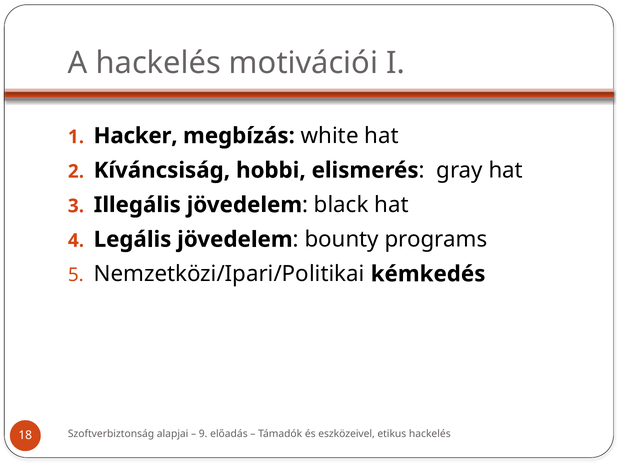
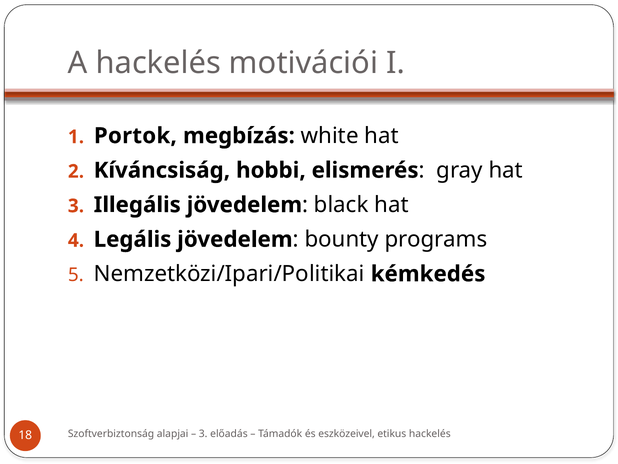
Hacker: Hacker -> Portok (135, 136)
9: 9 -> 3 (203, 433)
